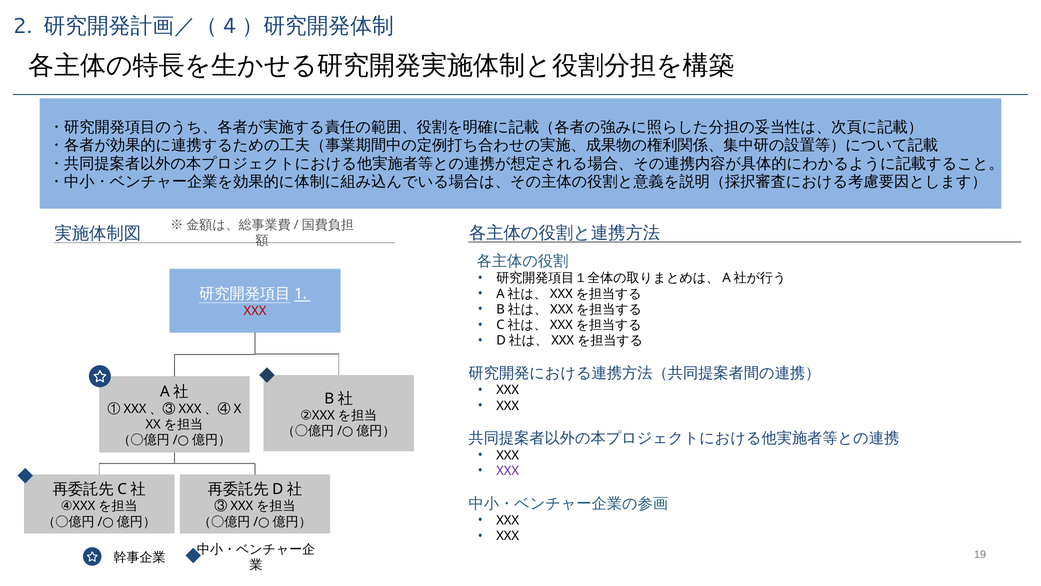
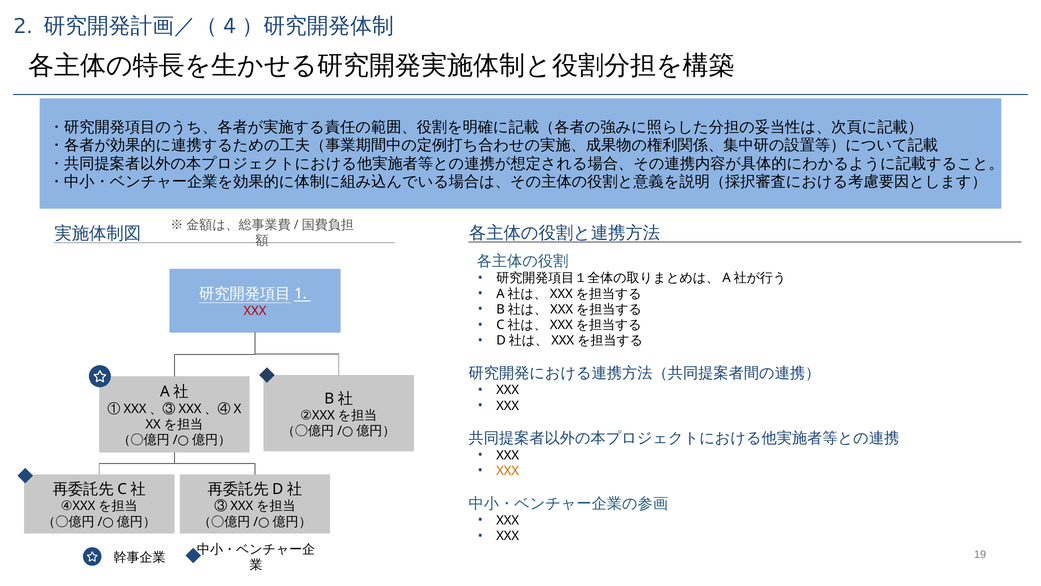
XXX colour: purple -> orange (508, 471)
